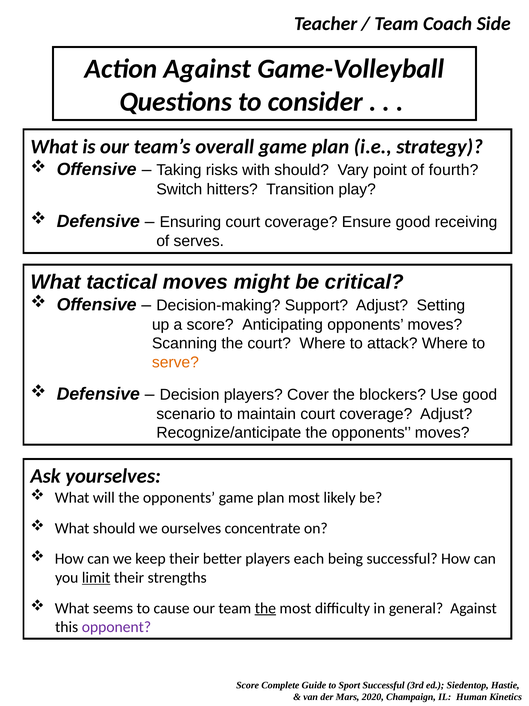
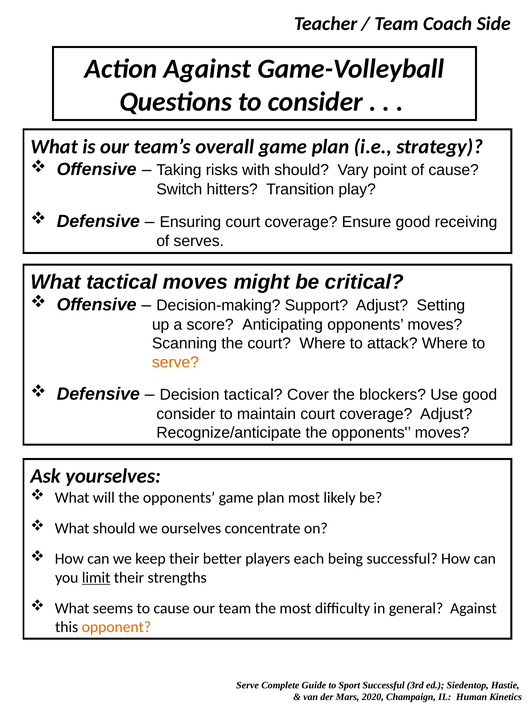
of fourth: fourth -> cause (454, 170)
Decision players: players -> tactical (253, 394)
scenario: scenario -> consider (186, 414)
the underline: present -> none (265, 608)
opponent colour: purple -> orange (116, 626)
Score: Score -> Serve (248, 684)
